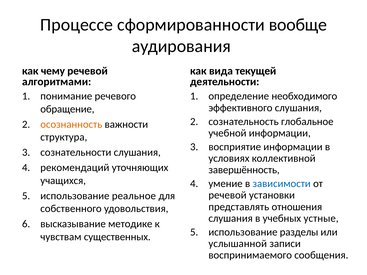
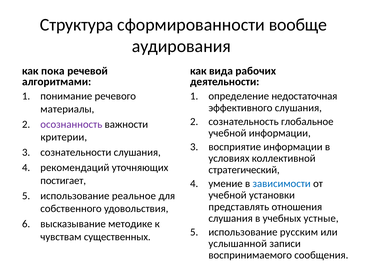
Процессе: Процессе -> Структура (77, 25)
чему: чему -> пока (53, 71)
текущей: текущей -> рабочих (256, 71)
необходимого: необходимого -> недостаточная (304, 96)
обращение: обращение -> материалы (67, 109)
осознанность colour: orange -> purple (71, 124)
структура: структура -> критерии (64, 137)
завершённость: завершённость -> стратегический (244, 170)
учащихся: учащихся -> постигает (63, 181)
речевой: речевой -> учебной (228, 195)
разделы: разделы -> русским (299, 232)
